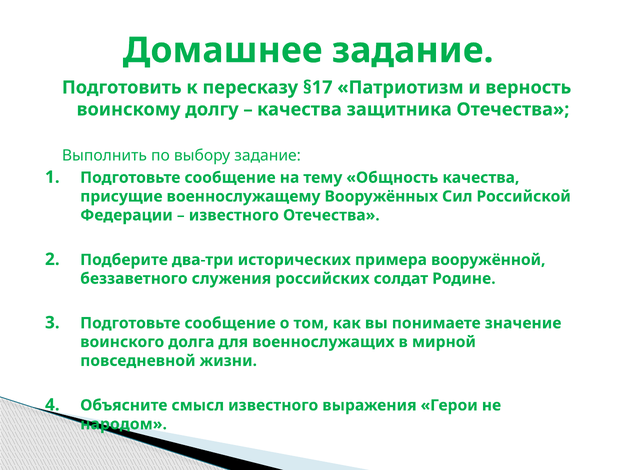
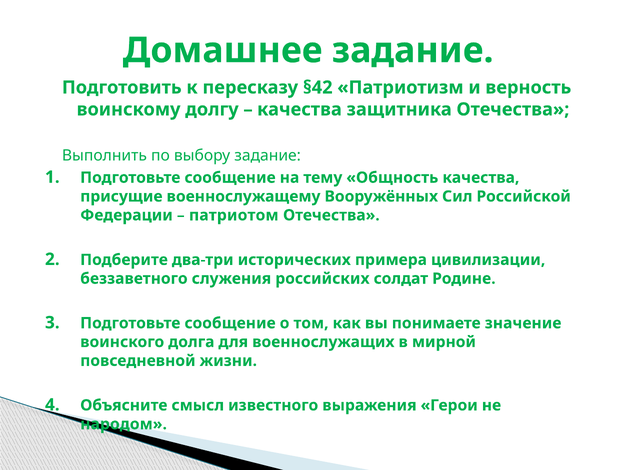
§17: §17 -> §42 (318, 87)
известного: известного -> патриотом (234, 215)
вооружённой: вооружённой -> цивилизации (488, 260)
